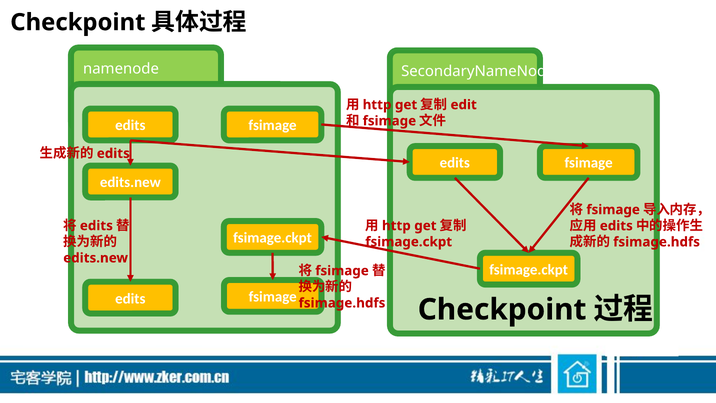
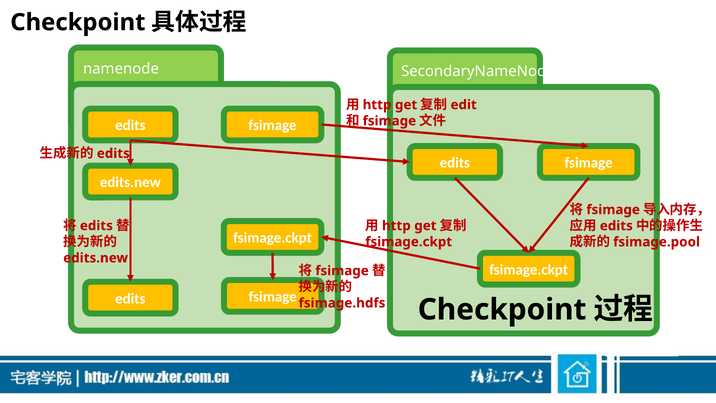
fsimage.hdfs: fsimage.hdfs -> fsimage.pool (657, 242)
